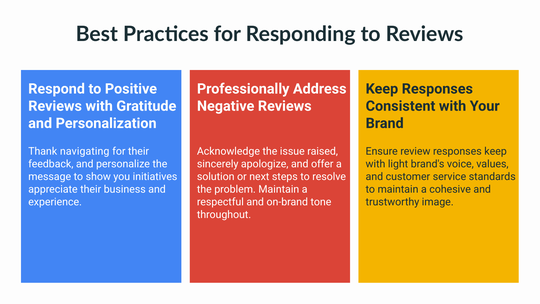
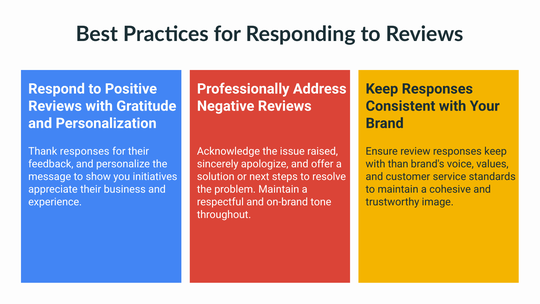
Thank navigating: navigating -> responses (85, 151)
light: light -> than (398, 164)
